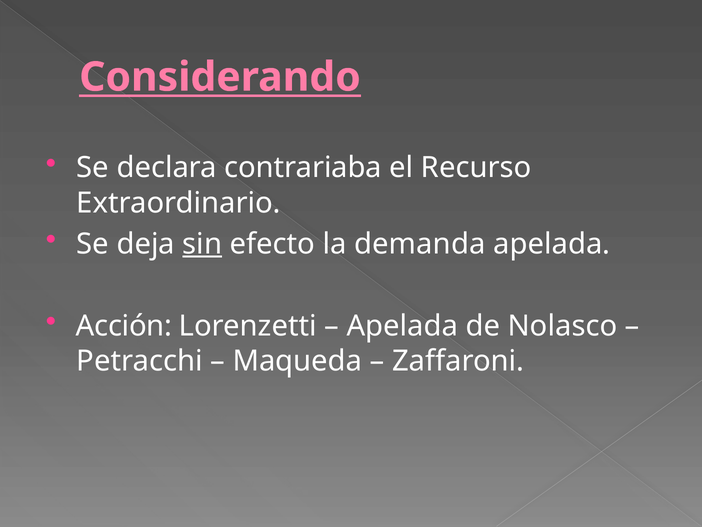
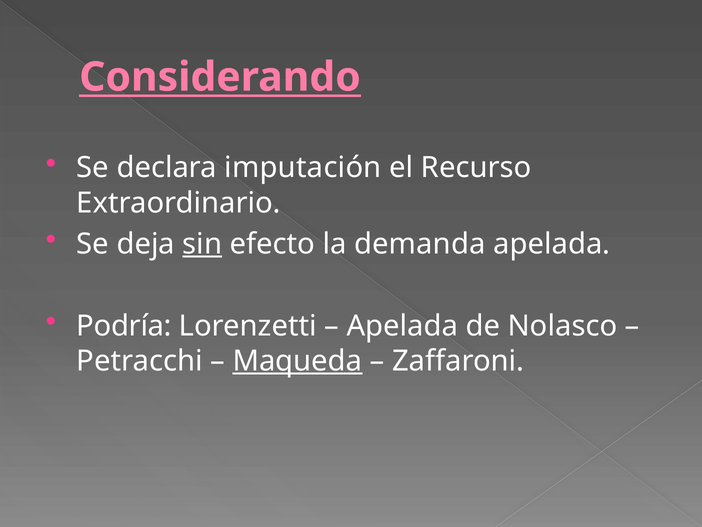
contrariaba: contrariaba -> imputación (303, 168)
Acción: Acción -> Podría (124, 326)
Maqueda underline: none -> present (297, 361)
